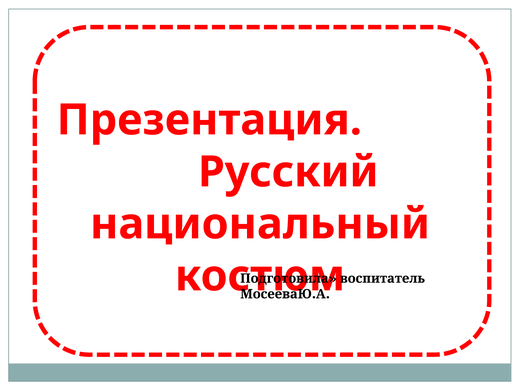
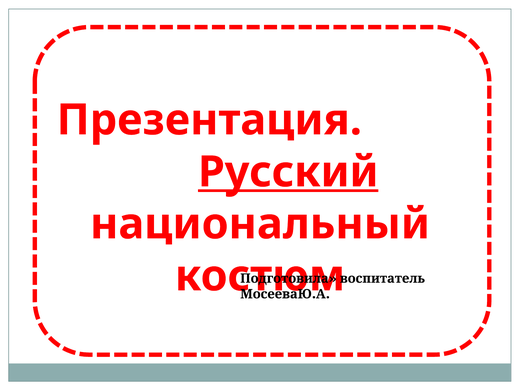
Русский underline: none -> present (288, 172)
